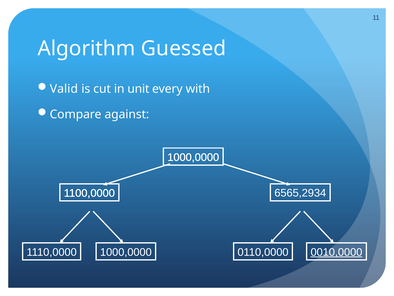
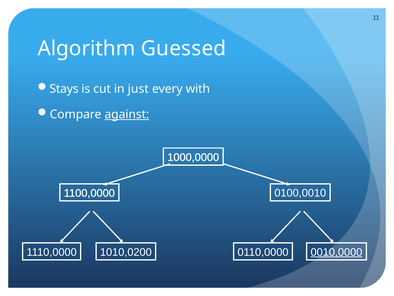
Valid: Valid -> Stays (64, 89)
unit: unit -> just (138, 89)
against underline: none -> present (127, 114)
6565,2934: 6565,2934 -> 0100,0010 (300, 193)
1110,0000 1000,0000: 1000,0000 -> 1010,0200 (126, 252)
